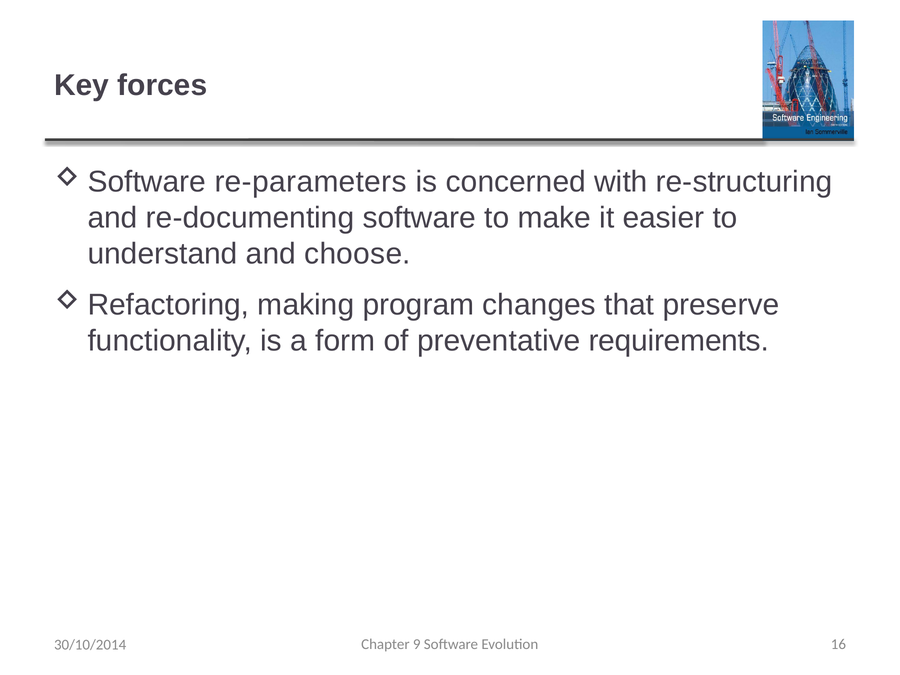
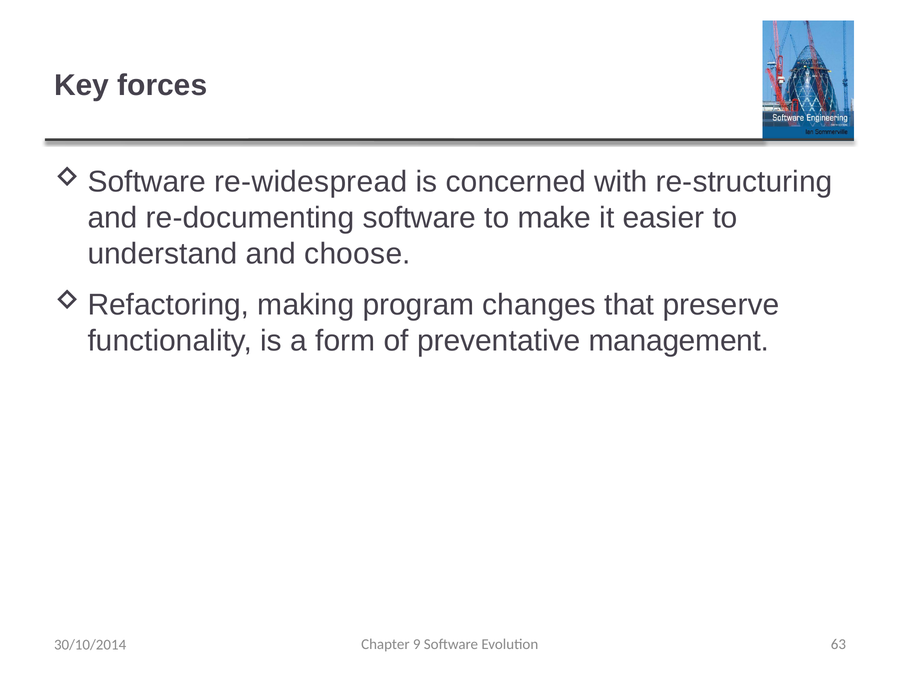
re-parameters: re-parameters -> re-widespread (311, 182)
requirements: requirements -> management (679, 341)
16: 16 -> 63 (838, 644)
